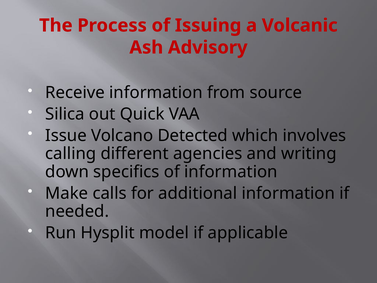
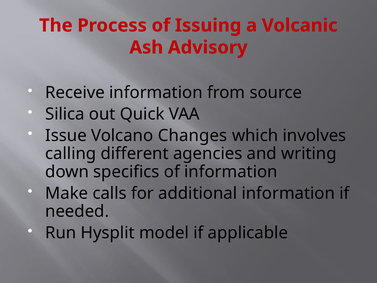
Detected: Detected -> Changes (193, 135)
